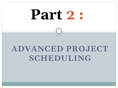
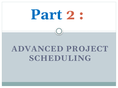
Part colour: black -> blue (46, 15)
